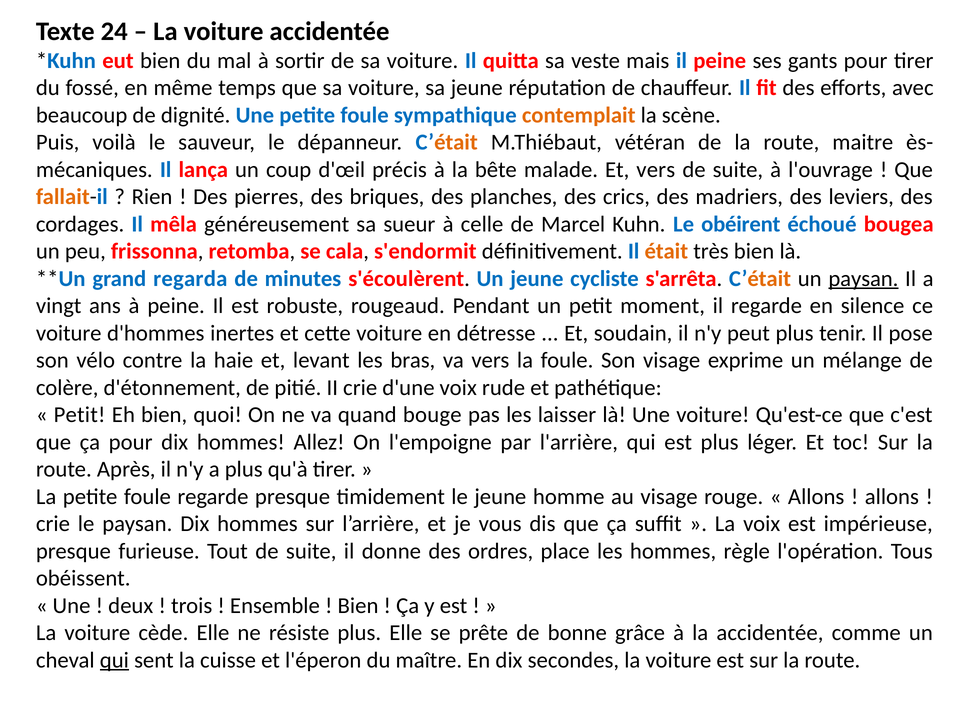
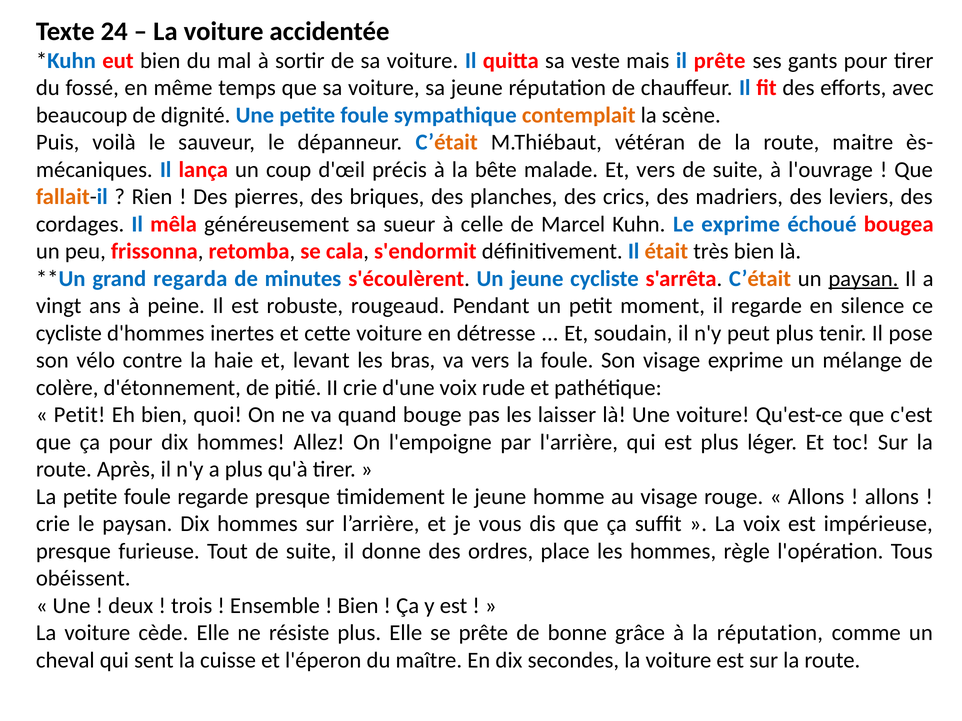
il peine: peine -> prête (720, 61)
Le obéirent: obéirent -> exprime (741, 224)
voiture: voiture -> cycliste (69, 333)
la accidentée: accidentée -> réputation (770, 633)
qui underline: present -> none (114, 661)
